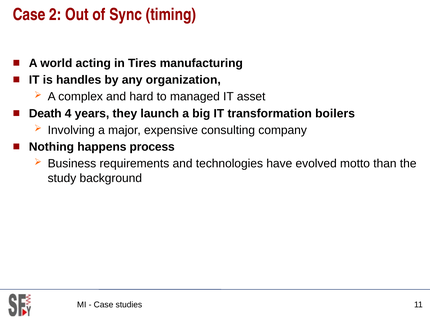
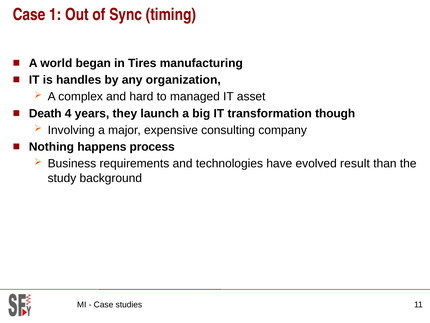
2: 2 -> 1 (55, 15)
acting: acting -> began (93, 63)
boilers: boilers -> though (335, 113)
motto: motto -> result (355, 163)
